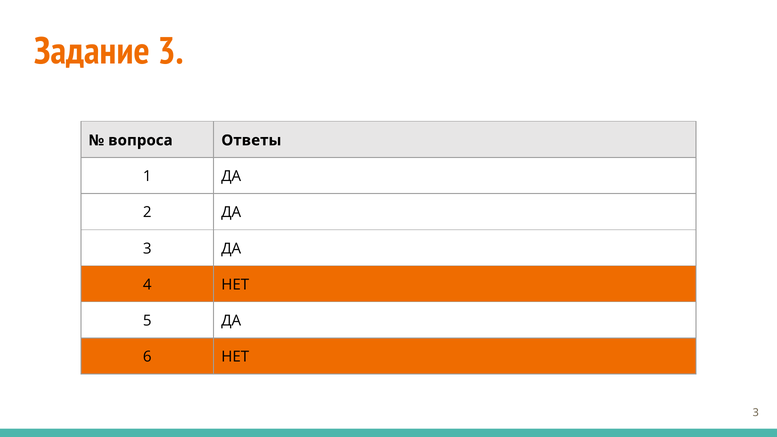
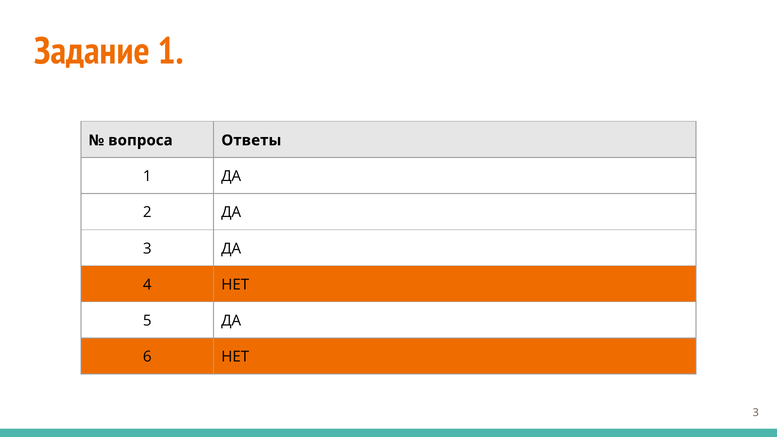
Задание 3: 3 -> 1 (171, 51)
